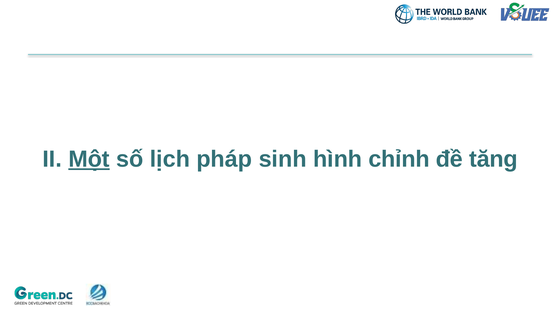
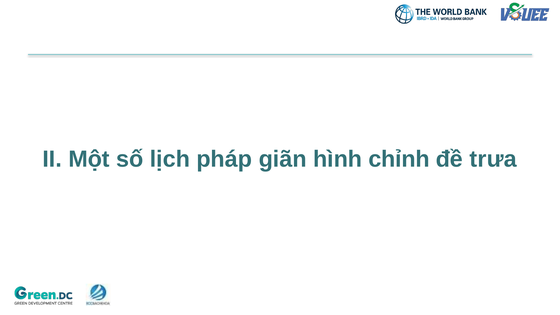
Một underline: present -> none (89, 159)
sinh: sinh -> giãn (283, 159)
tăng: tăng -> trưa (493, 159)
